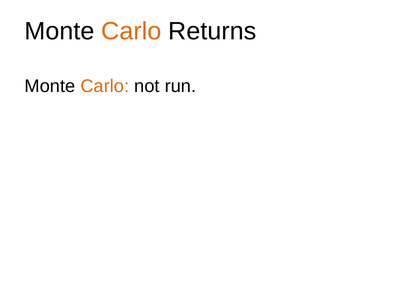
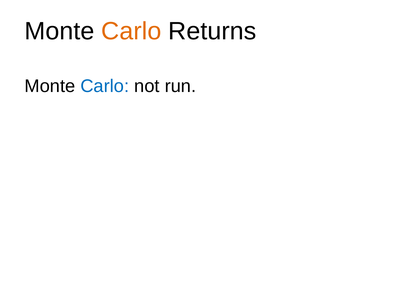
Carlo colour: orange -> blue (105, 86)
